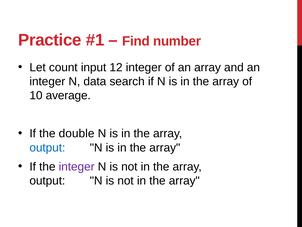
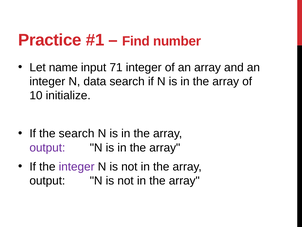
count: count -> name (63, 67)
12: 12 -> 71 (116, 67)
average: average -> initialize (68, 95)
the double: double -> search (77, 133)
output colour: blue -> purple (47, 147)
